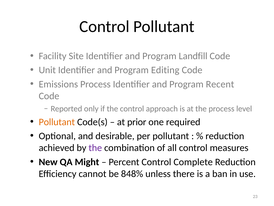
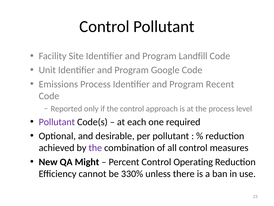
Editing: Editing -> Google (165, 70)
Pollutant colour: orange -> purple (57, 122)
prior: prior -> each (137, 122)
Complete: Complete -> Operating (193, 162)
848%: 848% -> 330% (132, 173)
